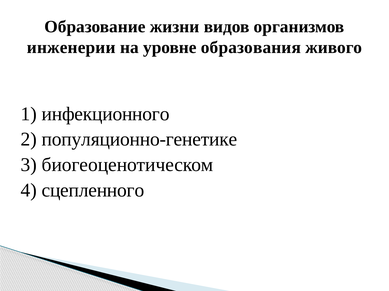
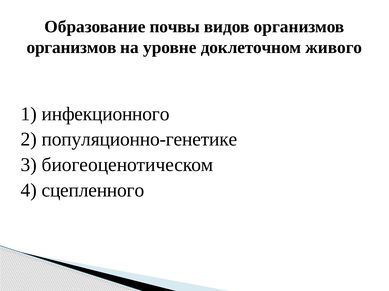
жизни: жизни -> почвы (175, 27)
инженерии: инженерии -> организмов (71, 48)
образования: образования -> доклеточном (251, 48)
